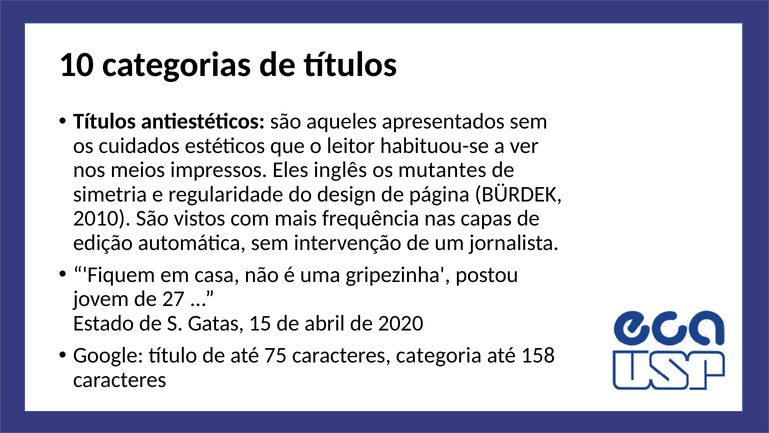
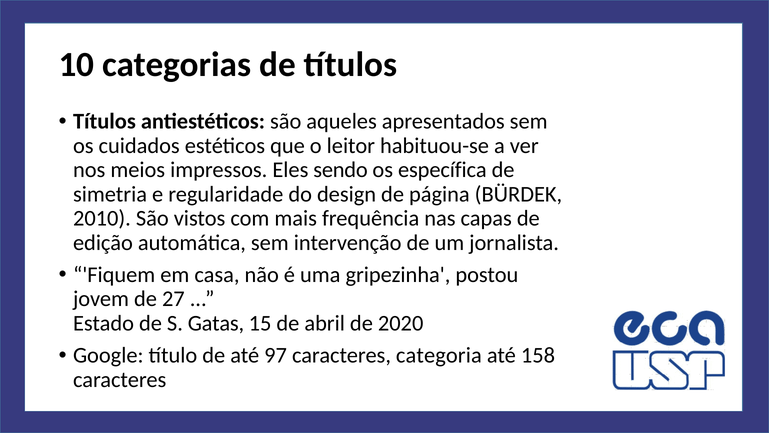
inglês: inglês -> sendo (341, 170)
mutantes: mutantes -> específica (442, 170)
75: 75 -> 97 (276, 355)
